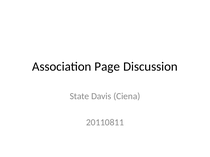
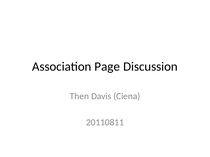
State: State -> Then (79, 97)
